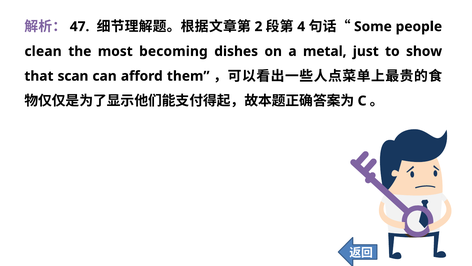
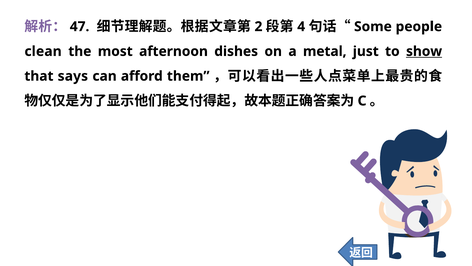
becoming: becoming -> afternoon (173, 51)
show underline: none -> present (424, 51)
scan: scan -> says (73, 76)
